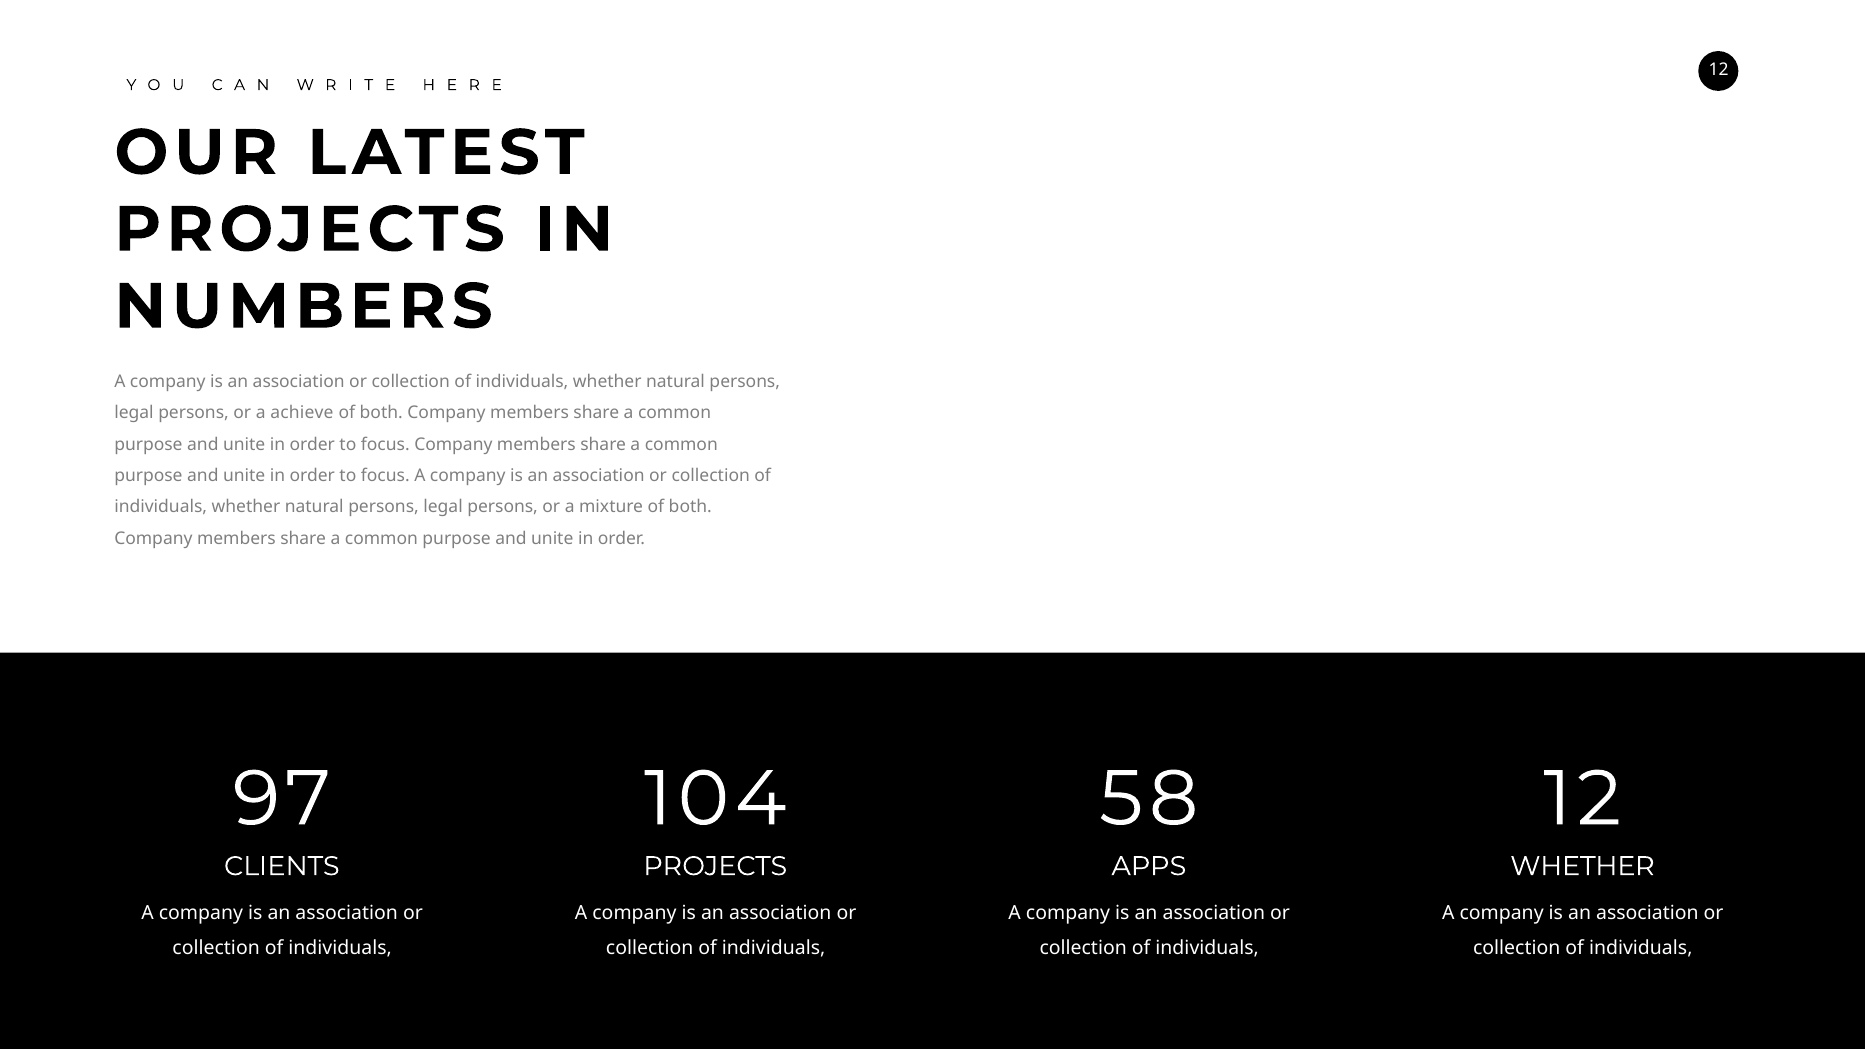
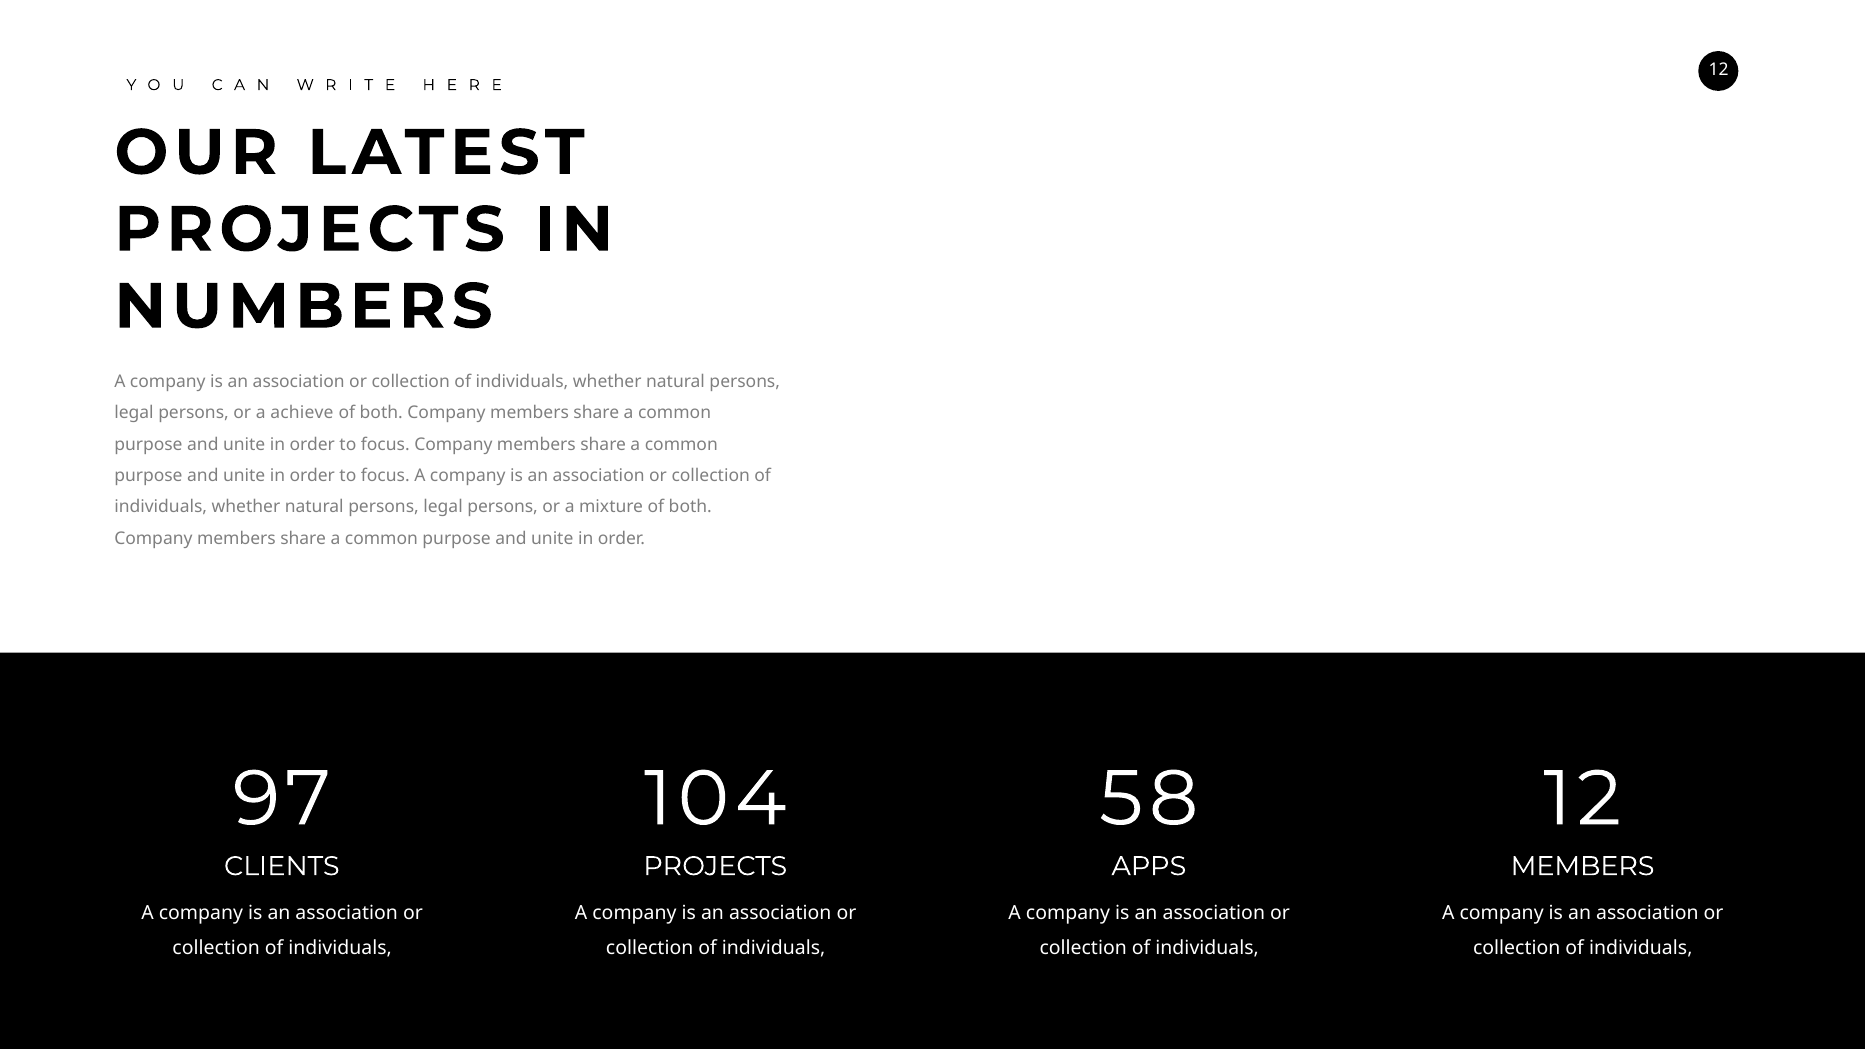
WHETHER: WHETHER -> MEMBERS (1582, 867)
